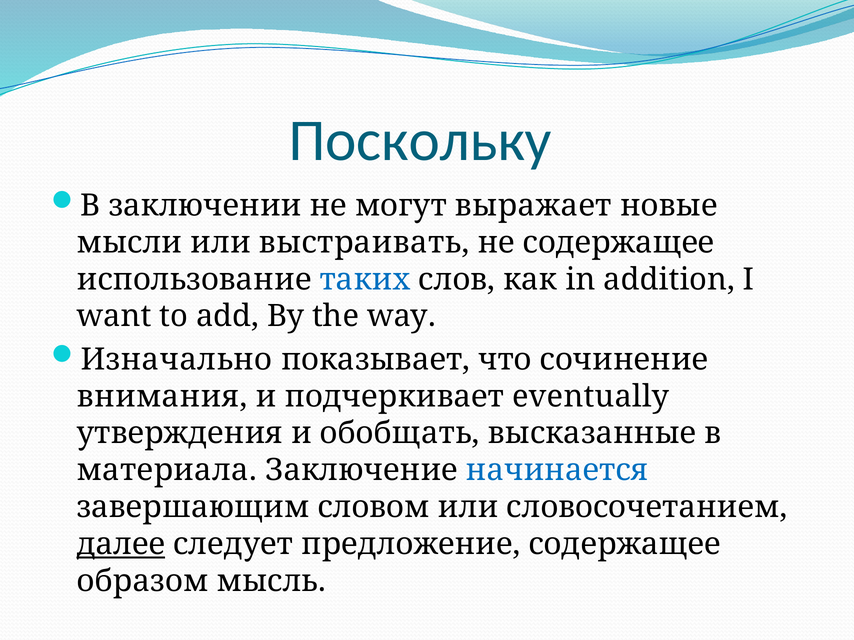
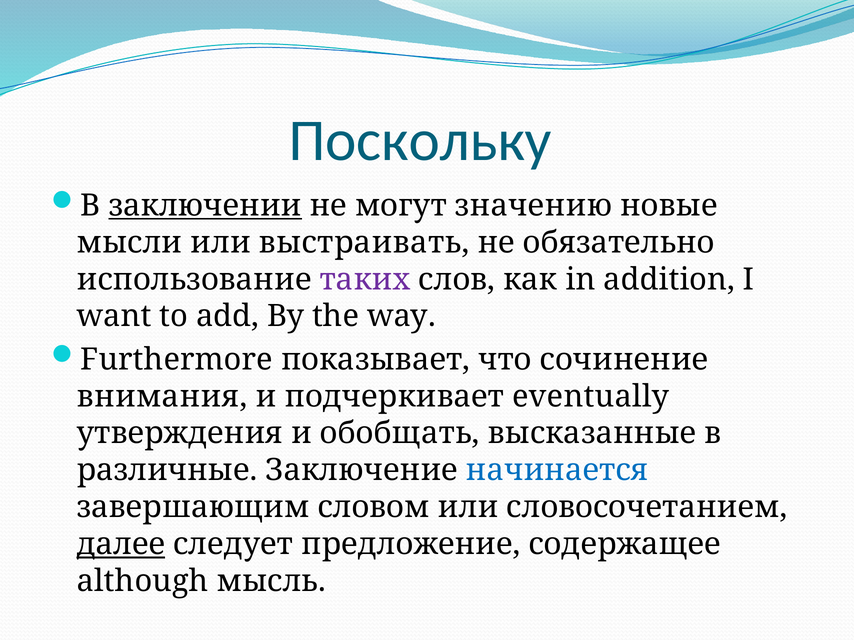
заключении underline: none -> present (205, 206)
выражает: выражает -> значению (533, 206)
не содержащее: содержащее -> обязательно (619, 243)
таких colour: blue -> purple (365, 280)
Изначально: Изначально -> Furthermore (177, 360)
материала: материала -> различные (167, 471)
образом: образом -> although (143, 582)
